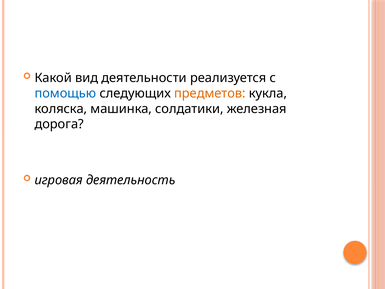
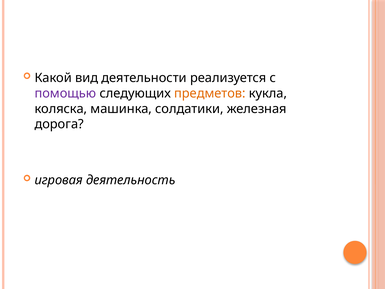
помощью colour: blue -> purple (65, 93)
